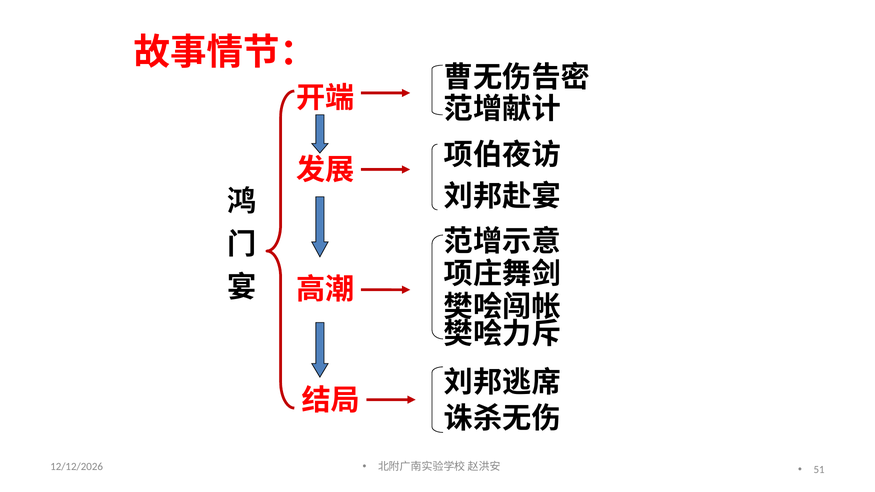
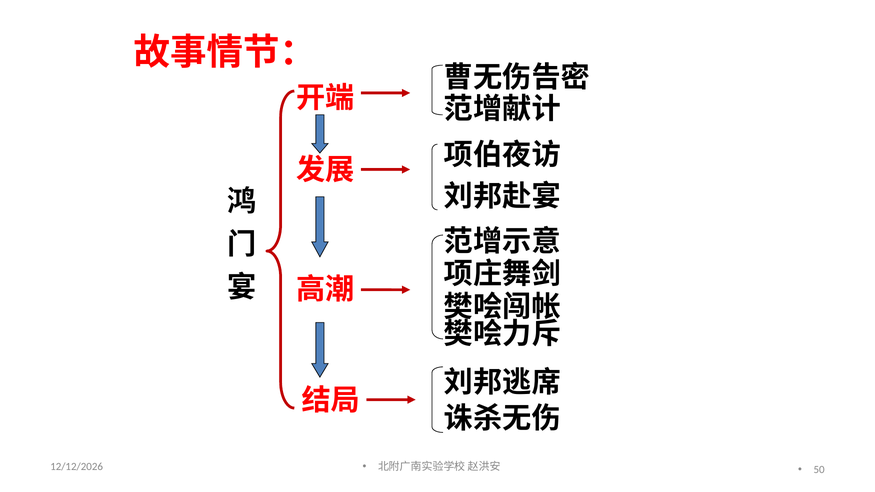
51: 51 -> 50 (819, 470)
